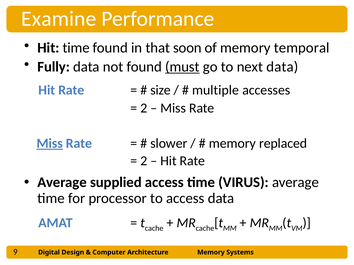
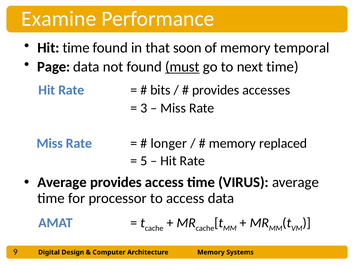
Fully: Fully -> Page (54, 67)
next data: data -> time (282, 67)
size: size -> bits (160, 90)
multiple: multiple -> provides (216, 90)
2: 2 -> 3 (144, 108)
Miss underline: present -> none (50, 144)
slower: slower -> longer (169, 144)
2: 2 -> 5 (144, 161)
Average supplied: supplied -> provides (116, 183)
